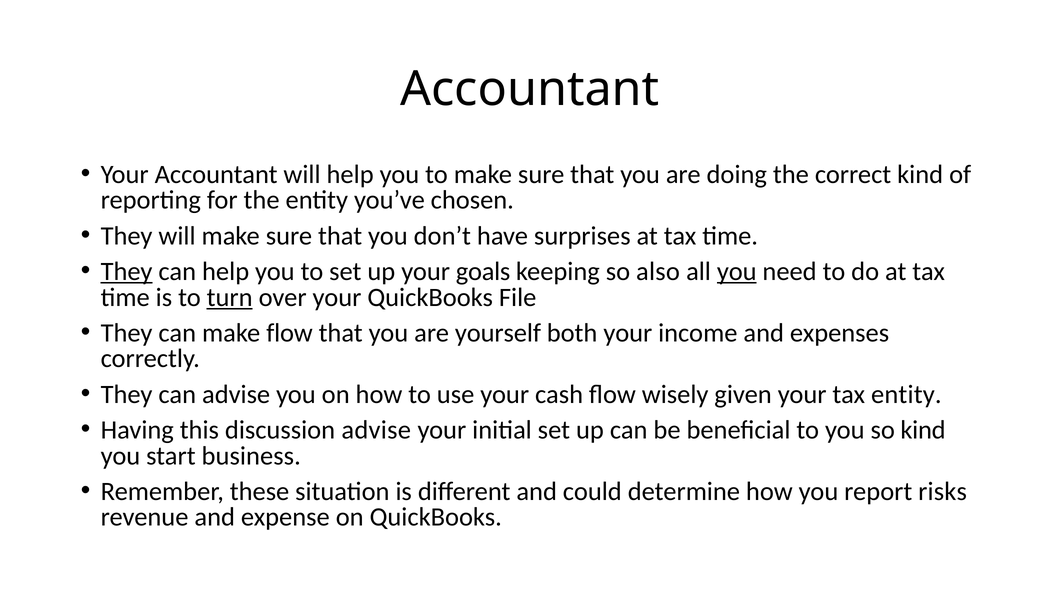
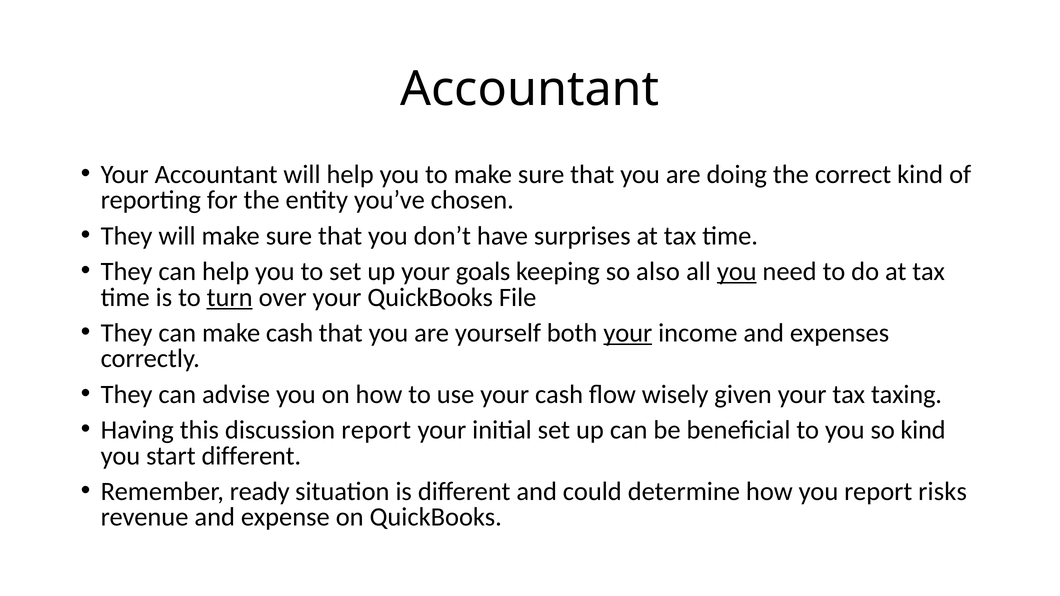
They underline: present -> none (127, 272)
make flow: flow -> cash (290, 333)
your underline: none -> present (628, 333)
tax entity: entity -> taxing (907, 395)
discussion advise: advise -> report (376, 430)
start business: business -> different (251, 456)
these: these -> ready (260, 492)
